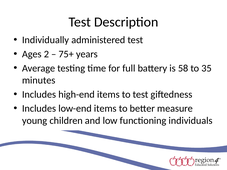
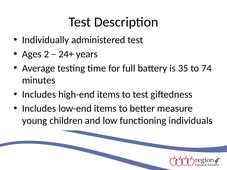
75+: 75+ -> 24+ (66, 54)
58: 58 -> 35 (183, 68)
35: 35 -> 74 (207, 68)
